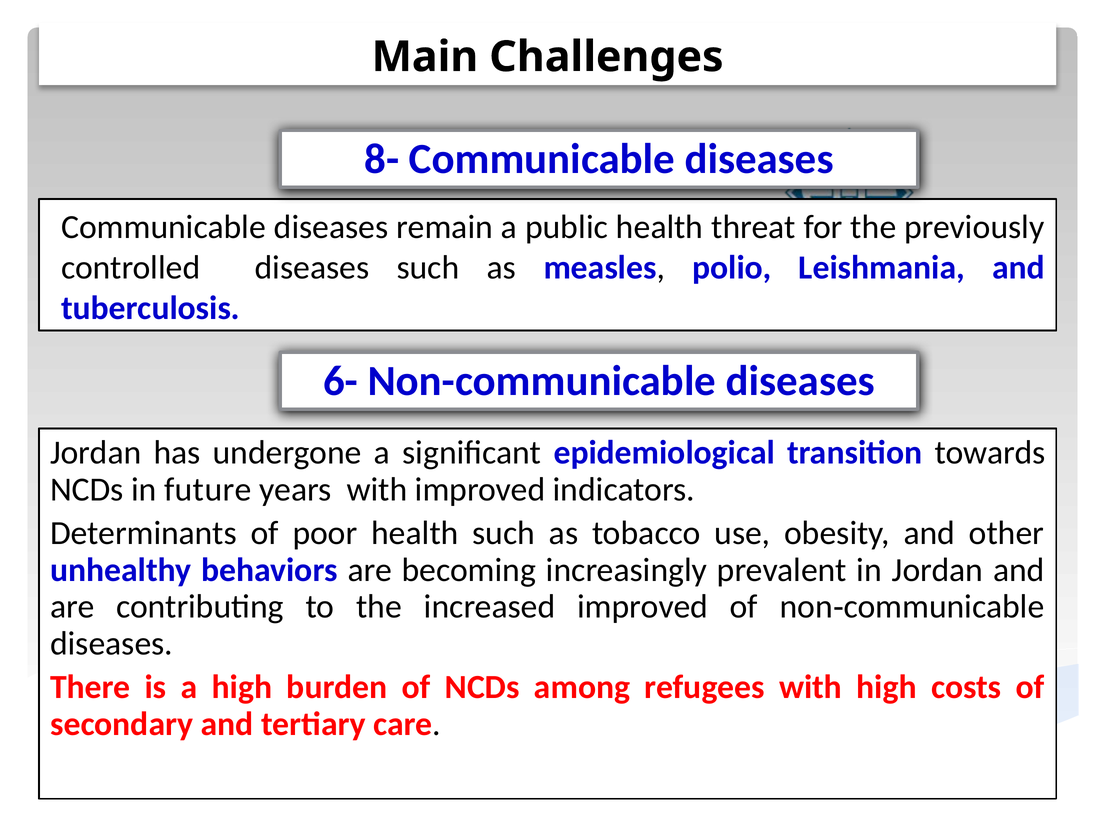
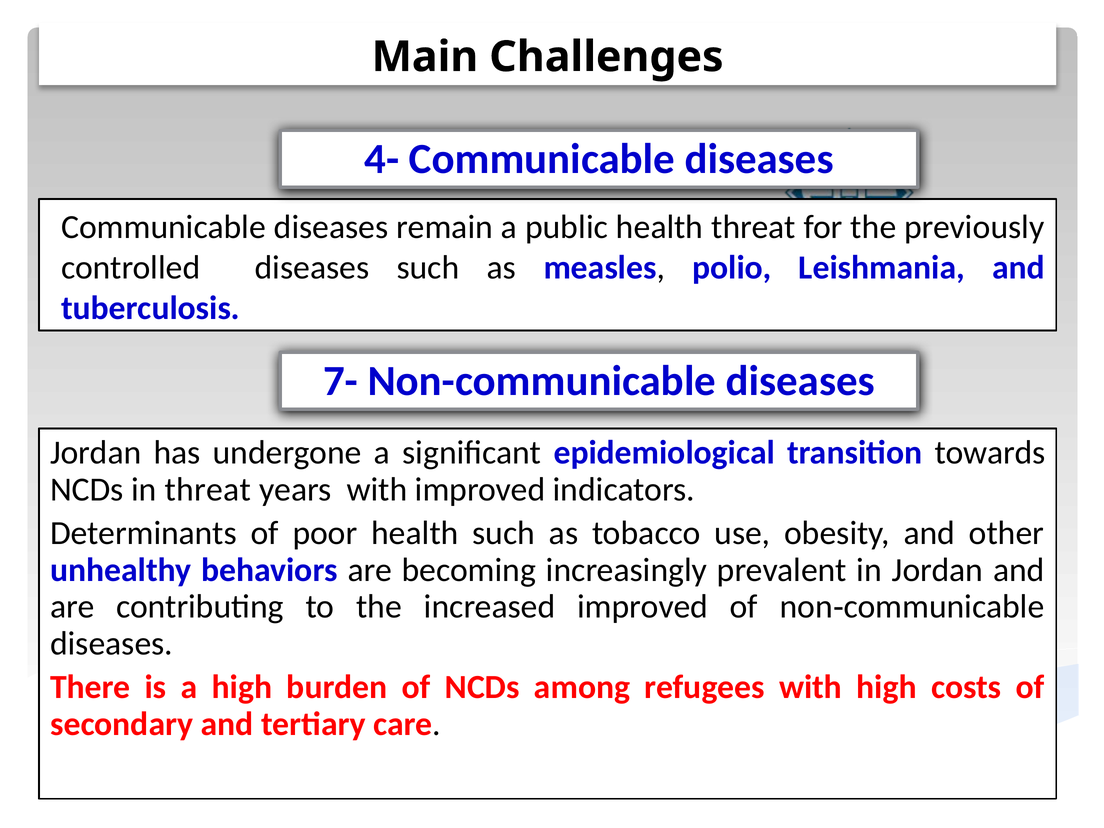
8-: 8- -> 4- (382, 159)
6-: 6- -> 7- (341, 381)
in future: future -> threat (208, 490)
